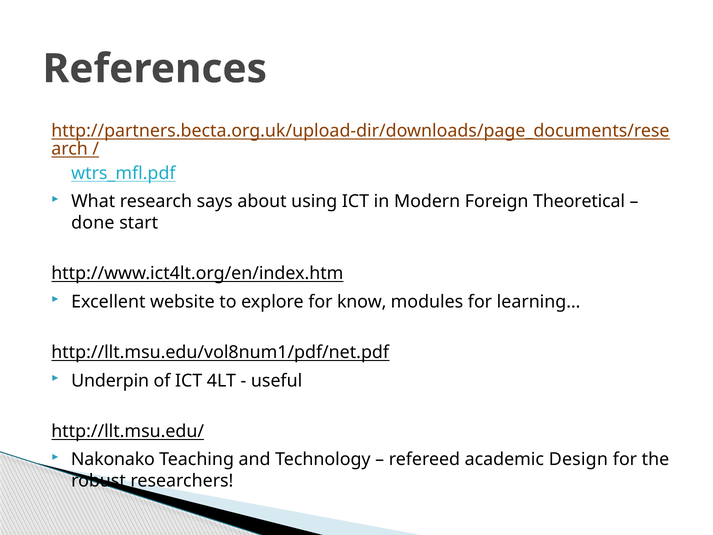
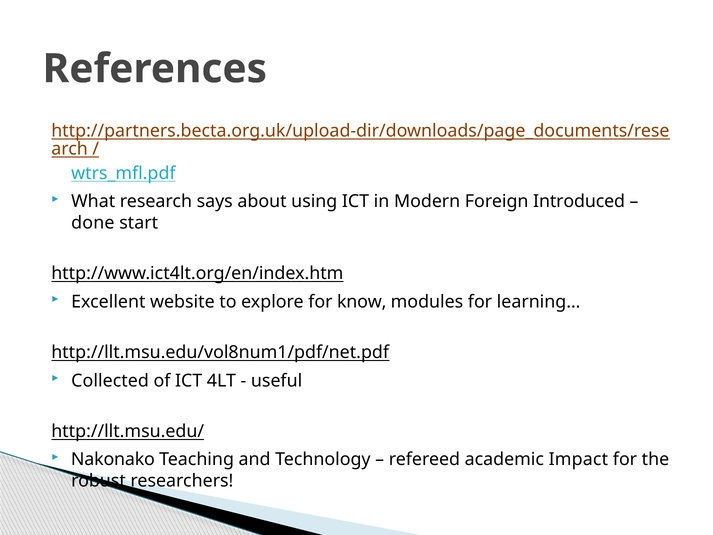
Theoretical: Theoretical -> Introduced (579, 201)
Underpin: Underpin -> Collected (110, 380)
Design: Design -> Impact (578, 459)
